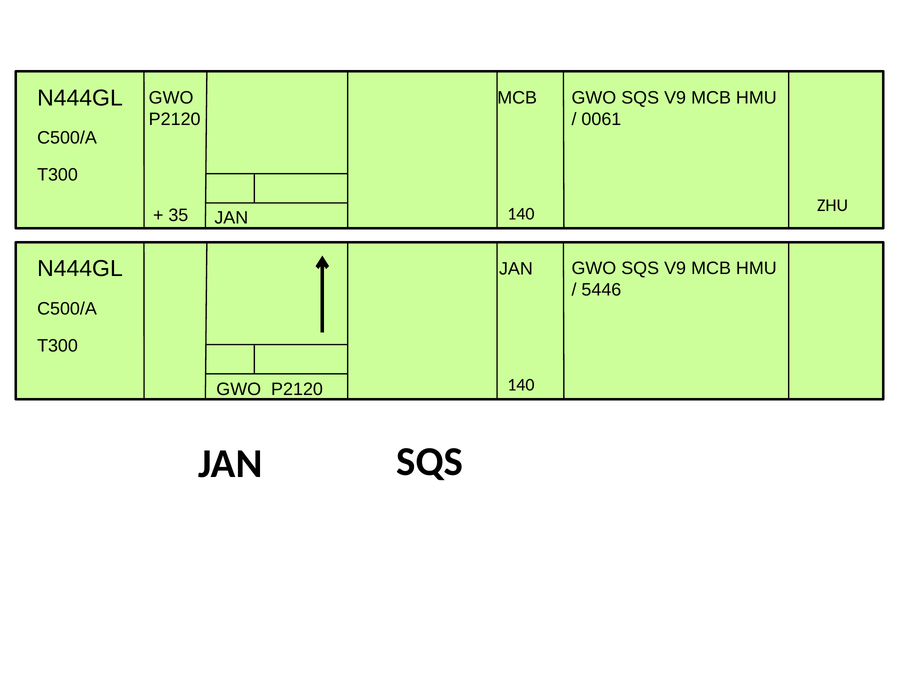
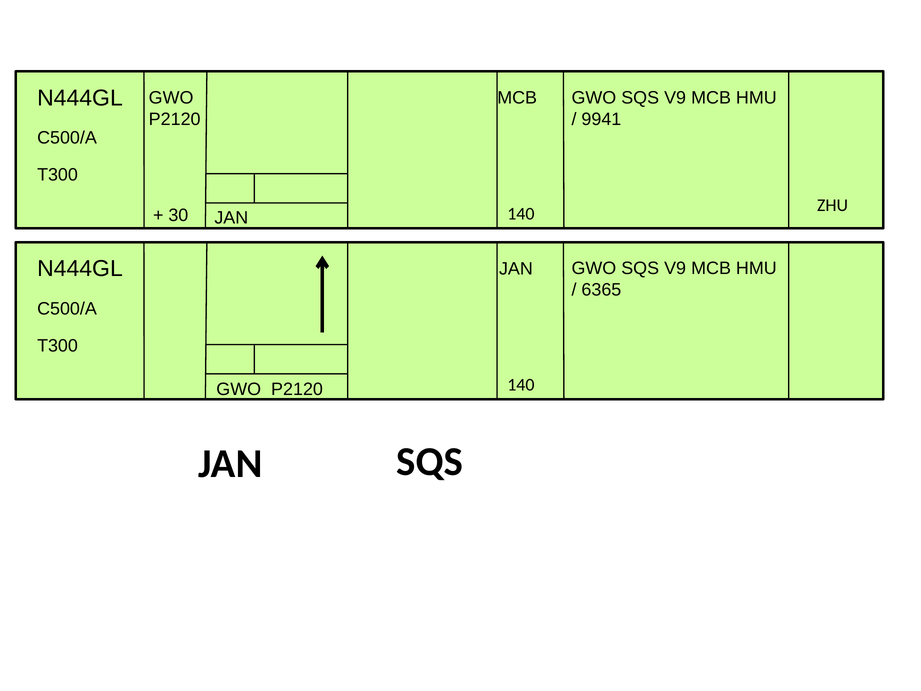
0061: 0061 -> 9941 (601, 119)
35: 35 -> 30 (178, 215)
5446: 5446 -> 6365 (601, 290)
